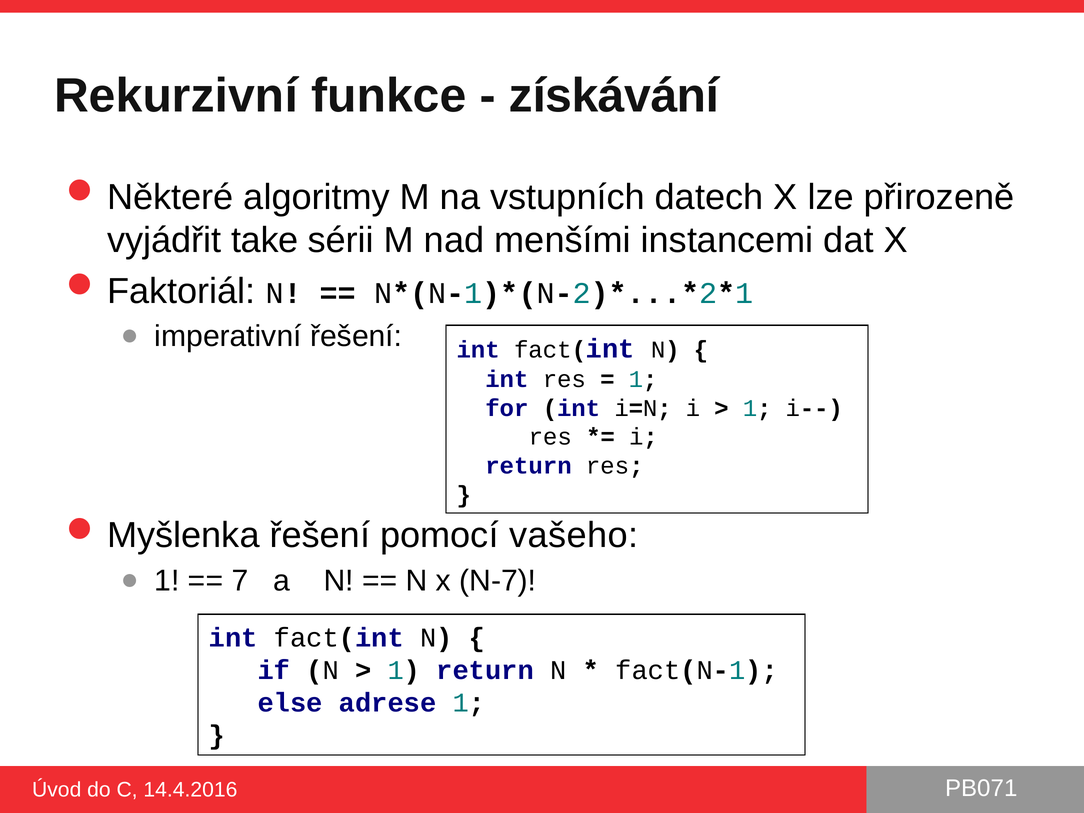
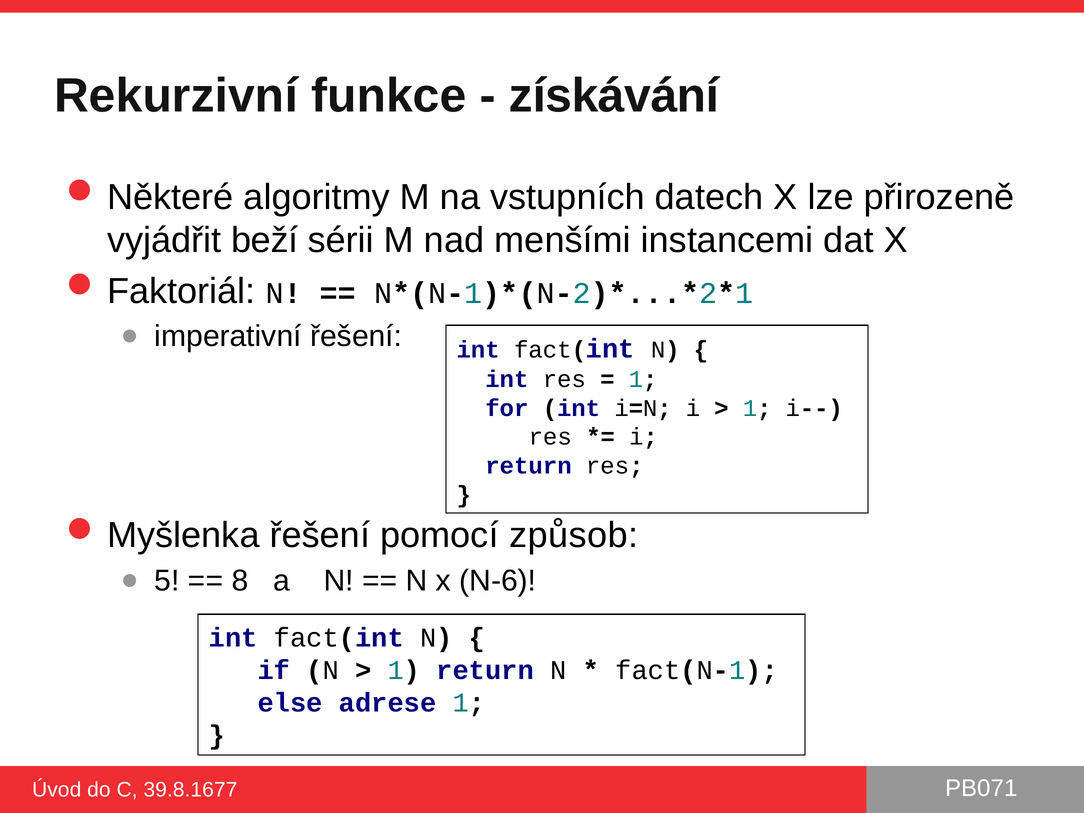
take: take -> beží (265, 241)
vašeho: vašeho -> způsob (574, 536)
1: 1 -> 5 (167, 581)
7: 7 -> 8 (240, 581)
N-7: N-7 -> N-6 (498, 581)
14.4.2016: 14.4.2016 -> 39.8.1677 (190, 790)
